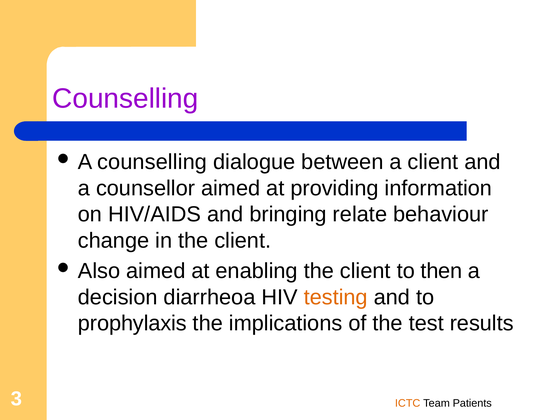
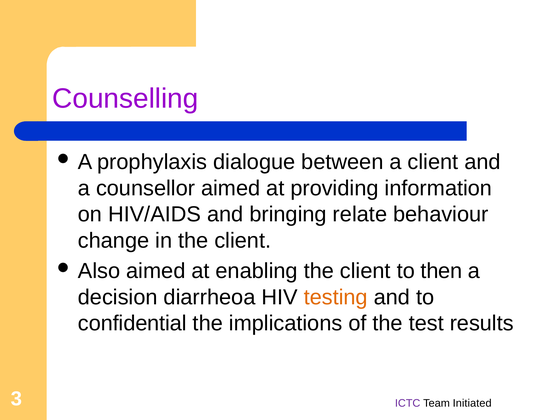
A counselling: counselling -> prophylaxis (152, 162)
prophylaxis: prophylaxis -> confidential (132, 323)
ICTC colour: orange -> purple (408, 403)
Patients: Patients -> Initiated (472, 403)
